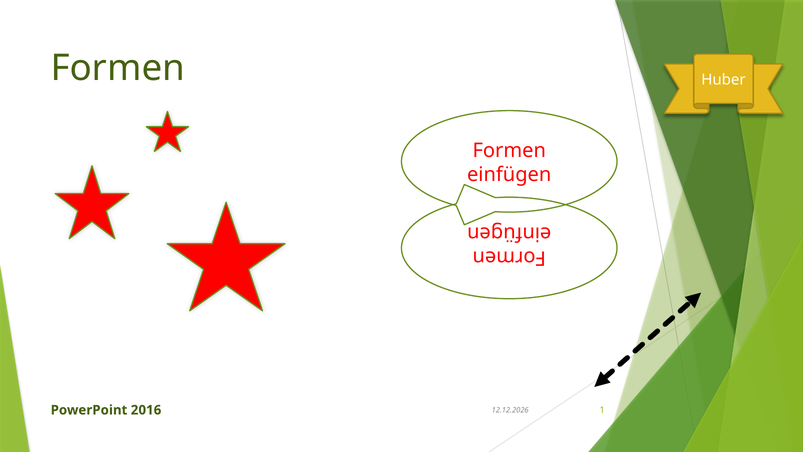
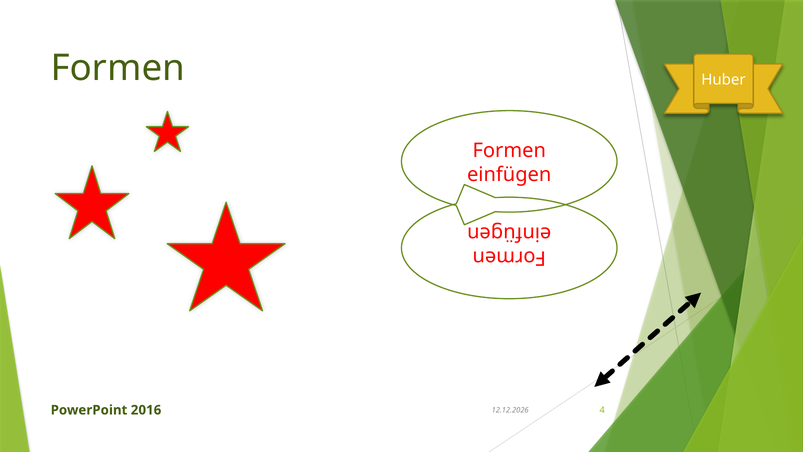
1: 1 -> 4 (602, 410)
